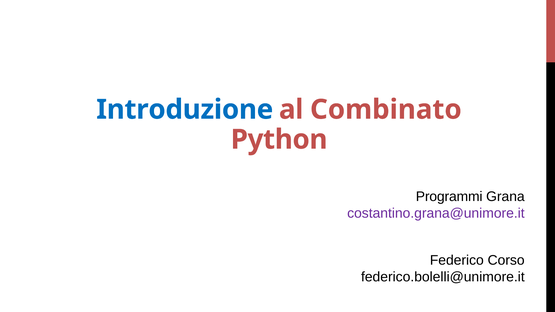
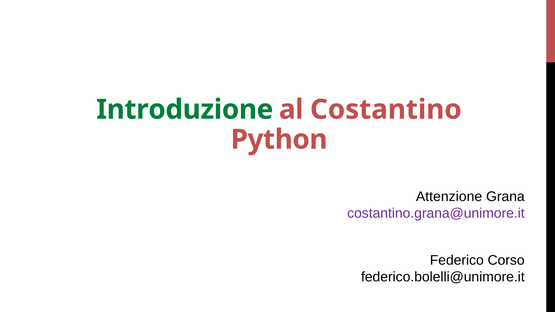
Introduzione colour: blue -> green (185, 110)
Combinato: Combinato -> Costantino (386, 110)
Programmi: Programmi -> Attenzione (449, 197)
